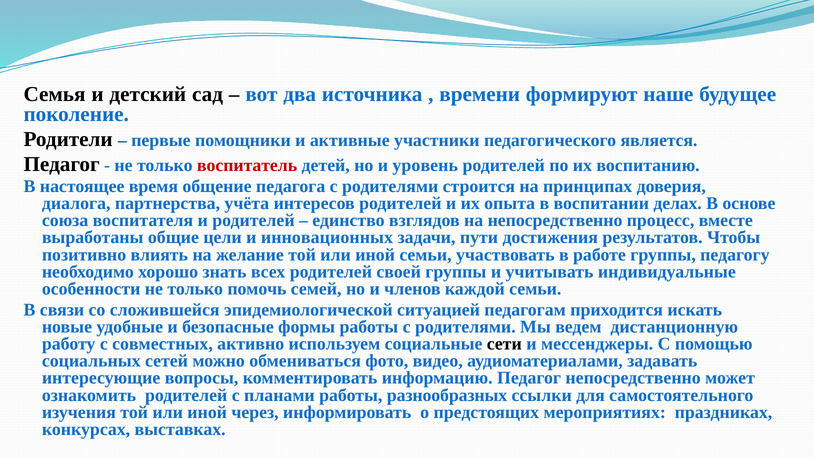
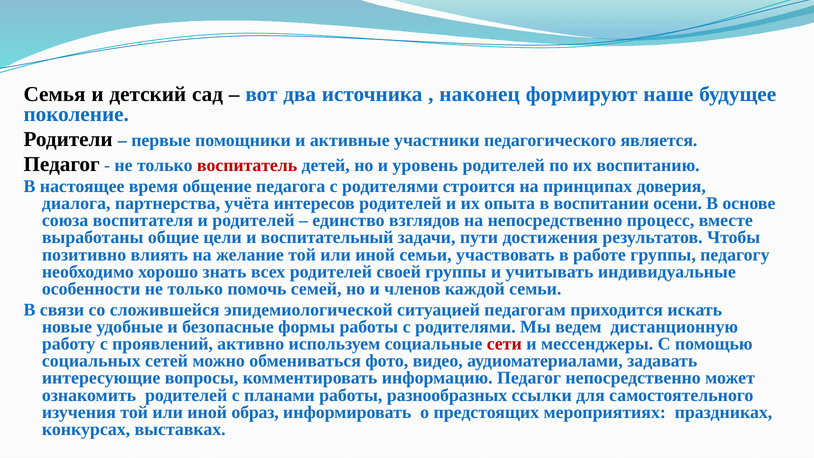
времени: времени -> наконец (480, 94)
делах: делах -> осени (678, 203)
инновационных: инновационных -> воспитательный (327, 237)
совместных: совместных -> проявлений (163, 344)
сети colour: black -> red (504, 344)
через: через -> образ (255, 412)
